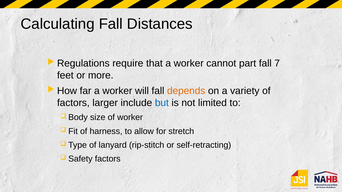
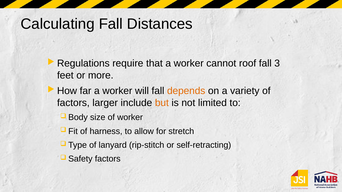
part: part -> roof (248, 64)
7: 7 -> 3 (277, 64)
but colour: blue -> orange (162, 103)
